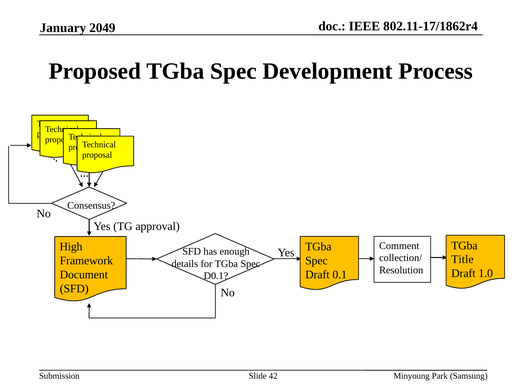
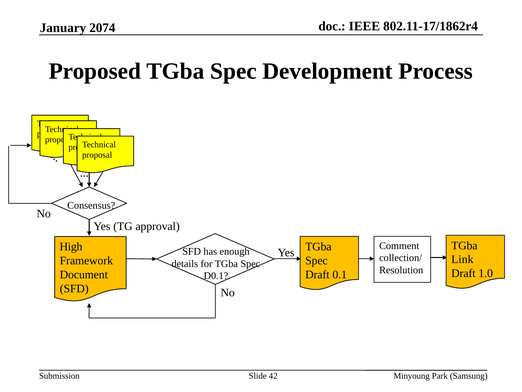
2049: 2049 -> 2074 (102, 28)
Title: Title -> Link (462, 259)
